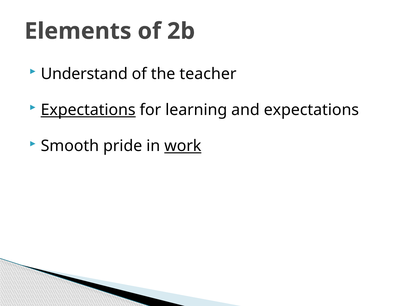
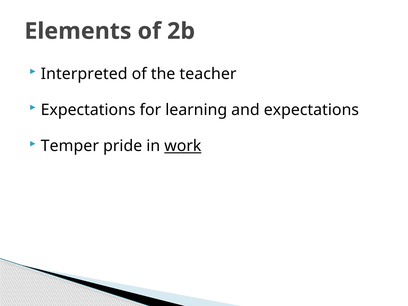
Understand: Understand -> Interpreted (84, 74)
Expectations underline: present -> none (88, 110)
Smooth: Smooth -> Temper (70, 146)
